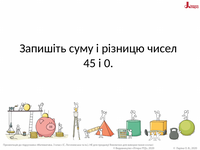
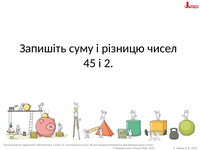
0: 0 -> 2 (109, 63)
